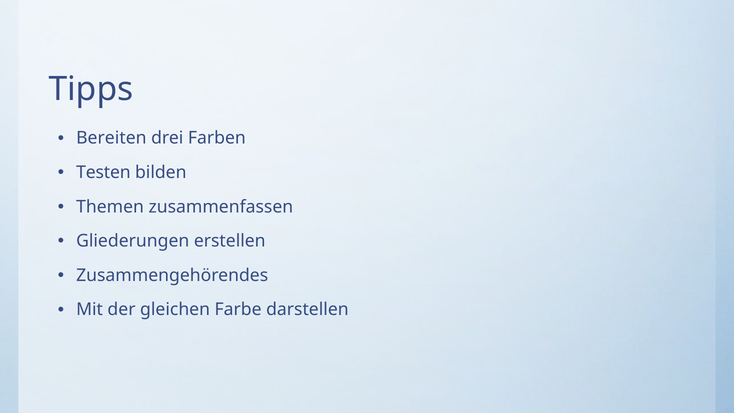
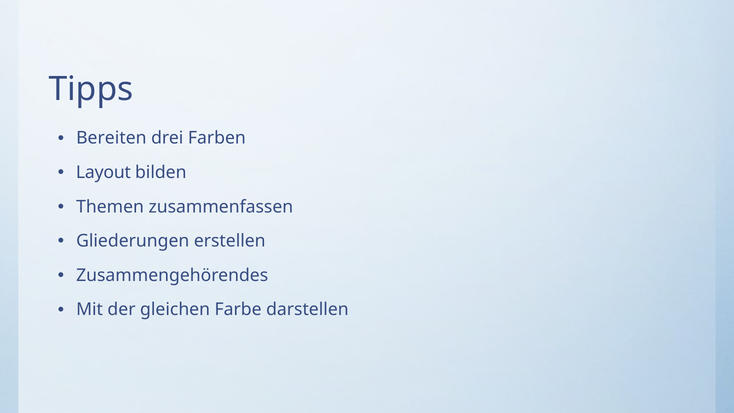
Testen: Testen -> Layout (103, 172)
